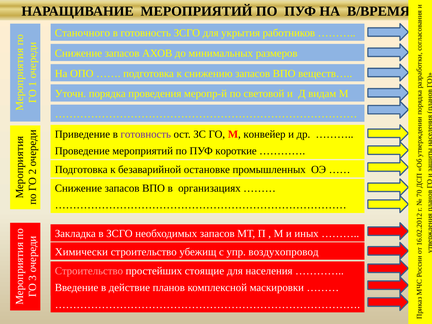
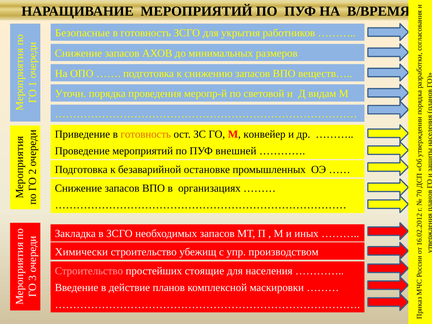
Станочного: Станочного -> Безопасные (82, 33)
готовность colour: purple -> orange (146, 134)
короткие: короткие -> внешней (236, 151)
воздухопровод: воздухопровод -> производством (284, 252)
